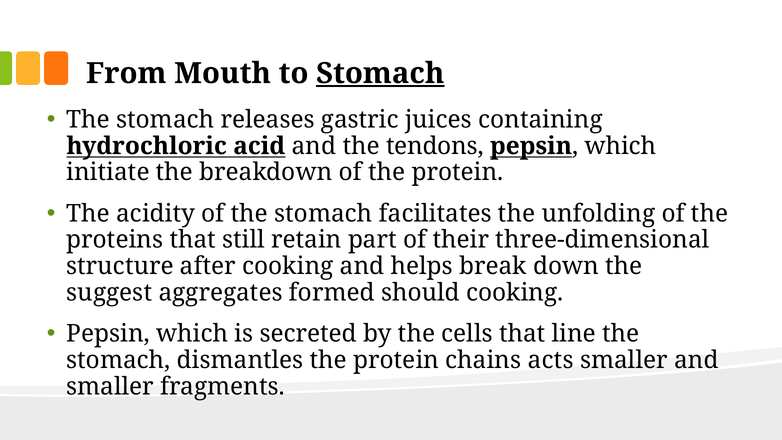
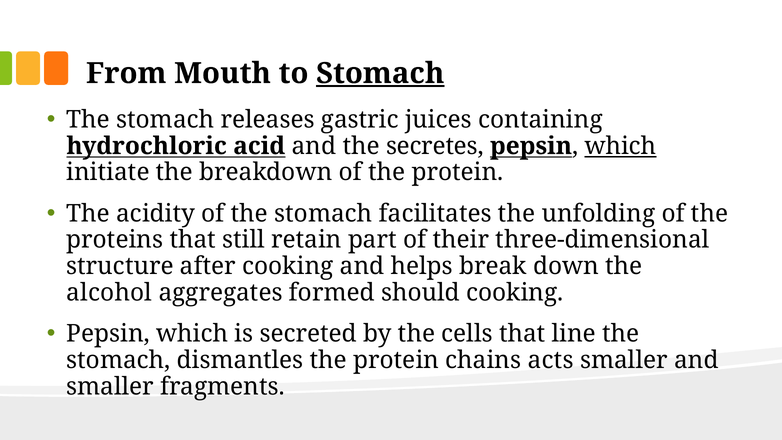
tendons: tendons -> secretes (435, 146)
which underline: none -> present (620, 146)
suggest: suggest -> alcohol (109, 293)
